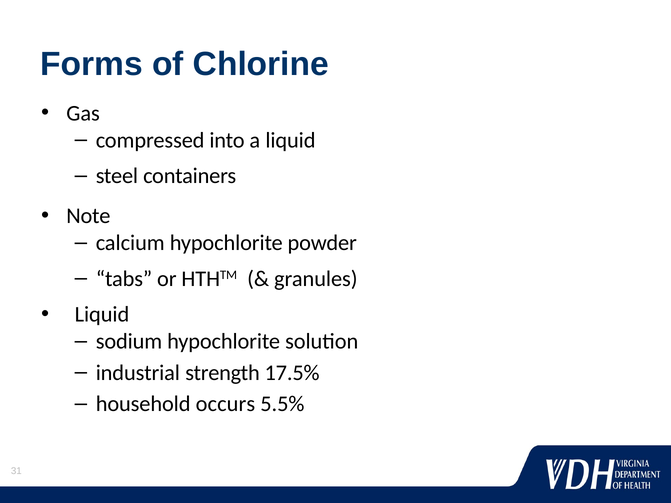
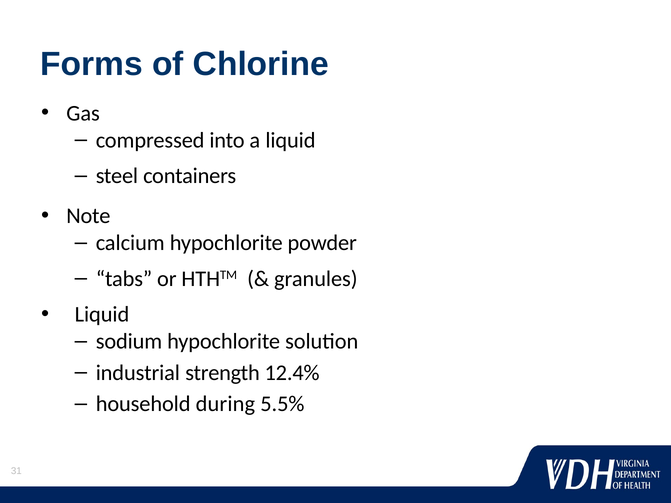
17.5%: 17.5% -> 12.4% (292, 373)
occurs: occurs -> during (225, 404)
